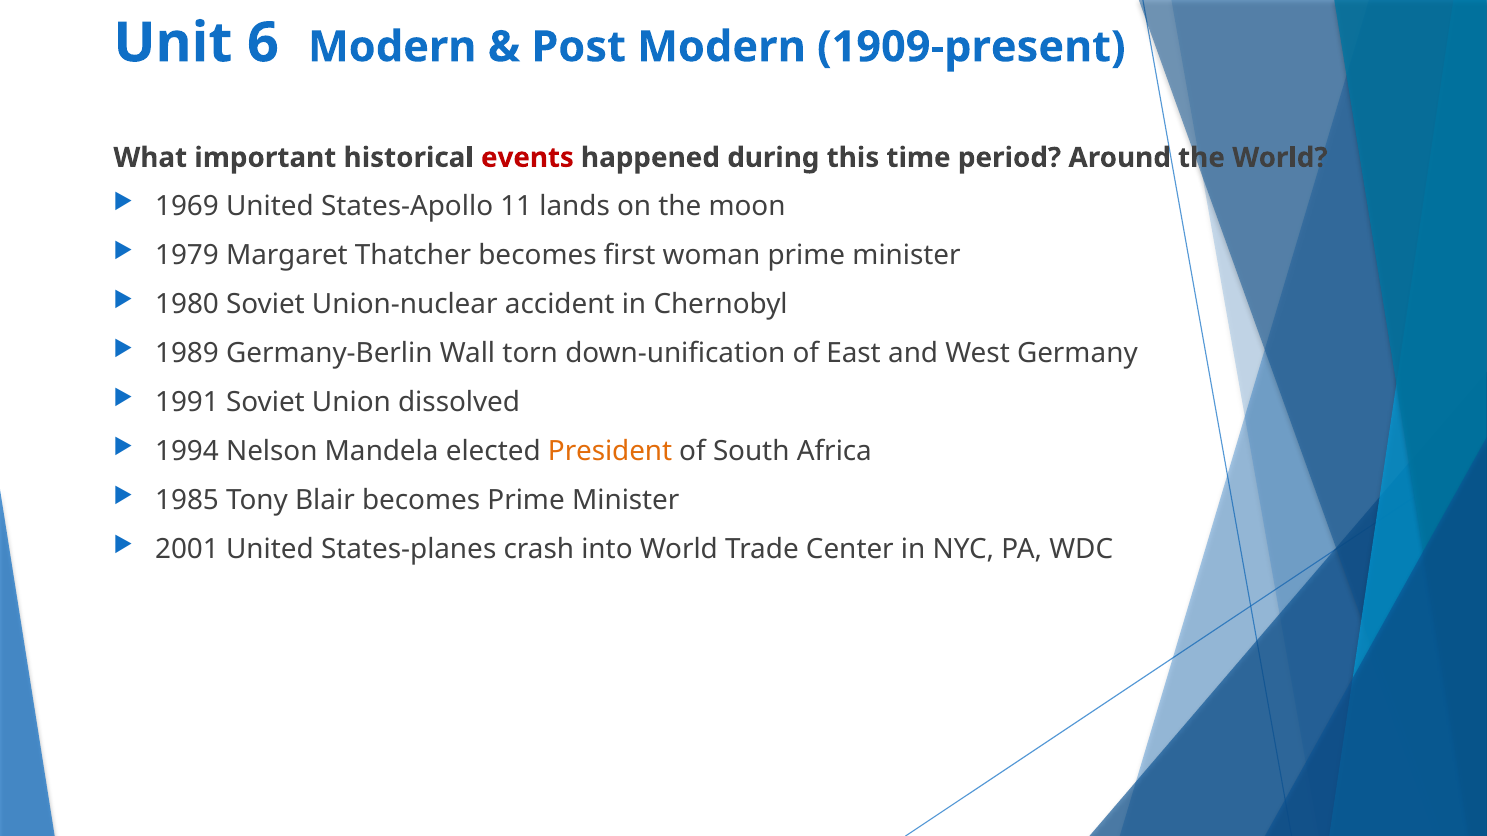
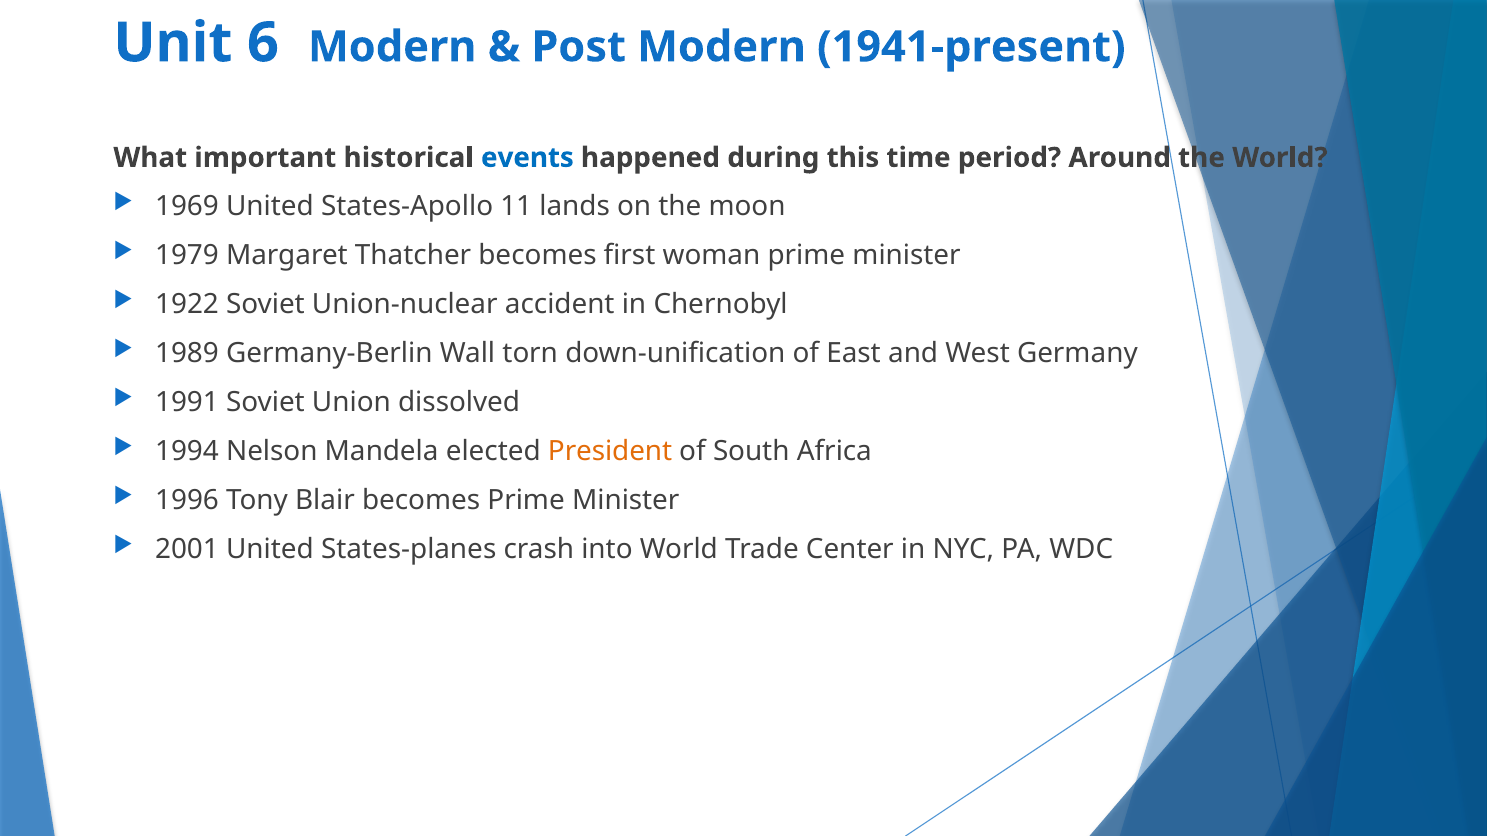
1909-present: 1909-present -> 1941-present (971, 47)
events colour: red -> blue (527, 158)
1980: 1980 -> 1922 (187, 305)
1985: 1985 -> 1996 (187, 500)
